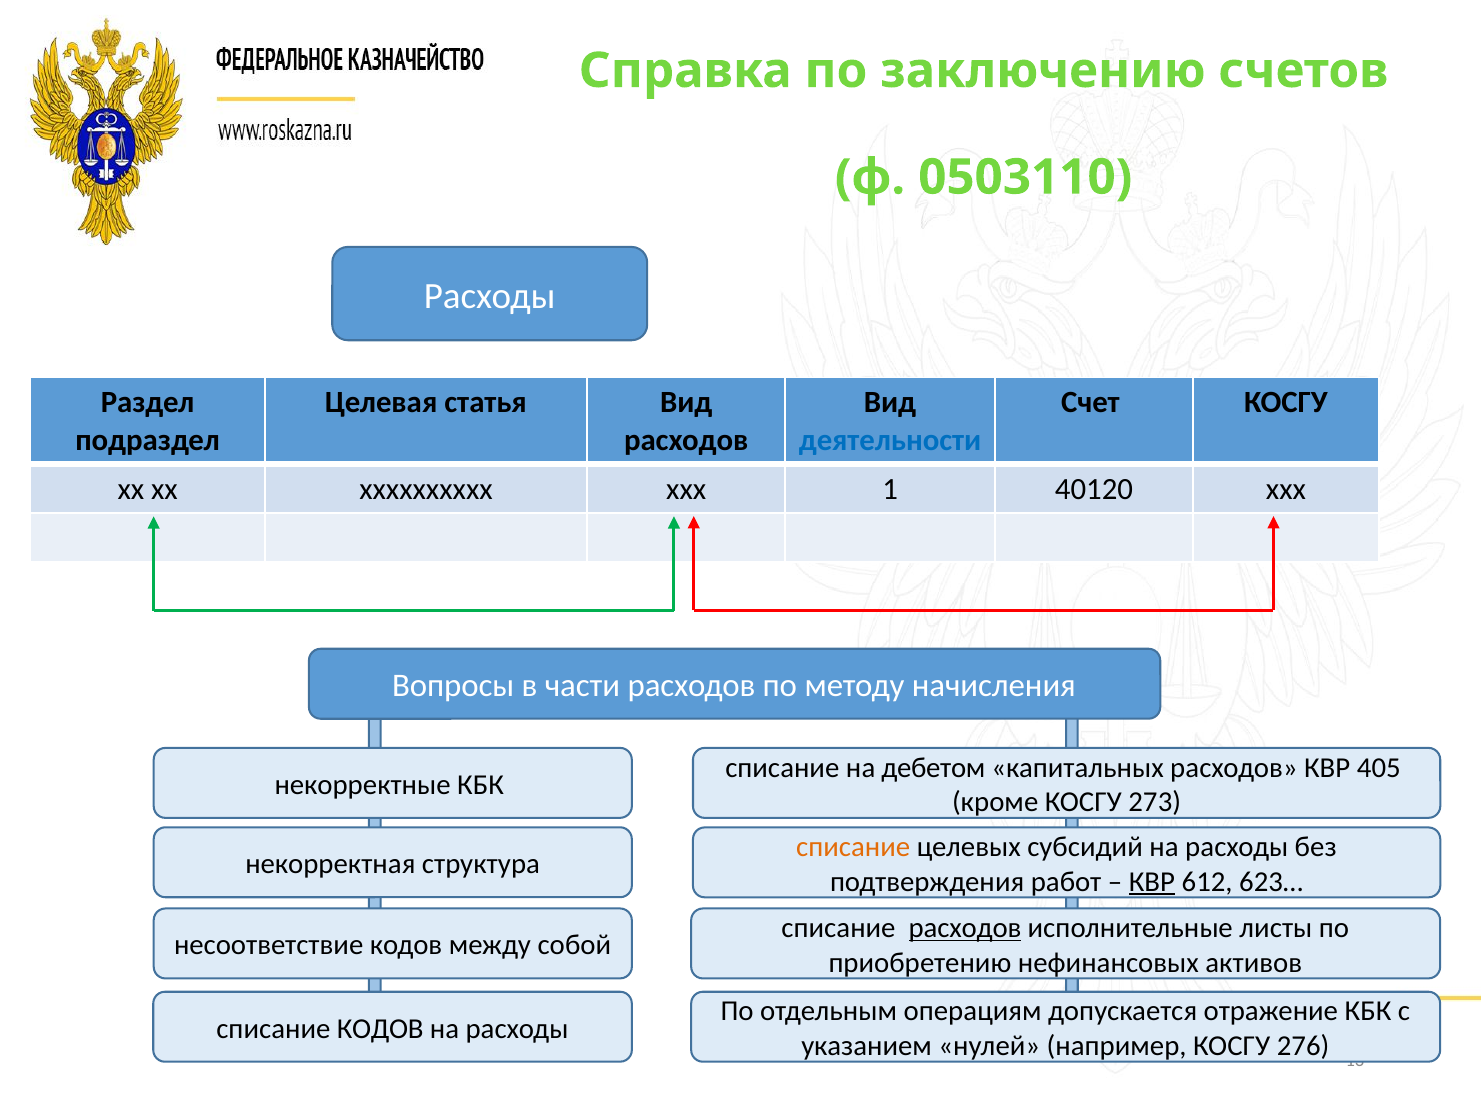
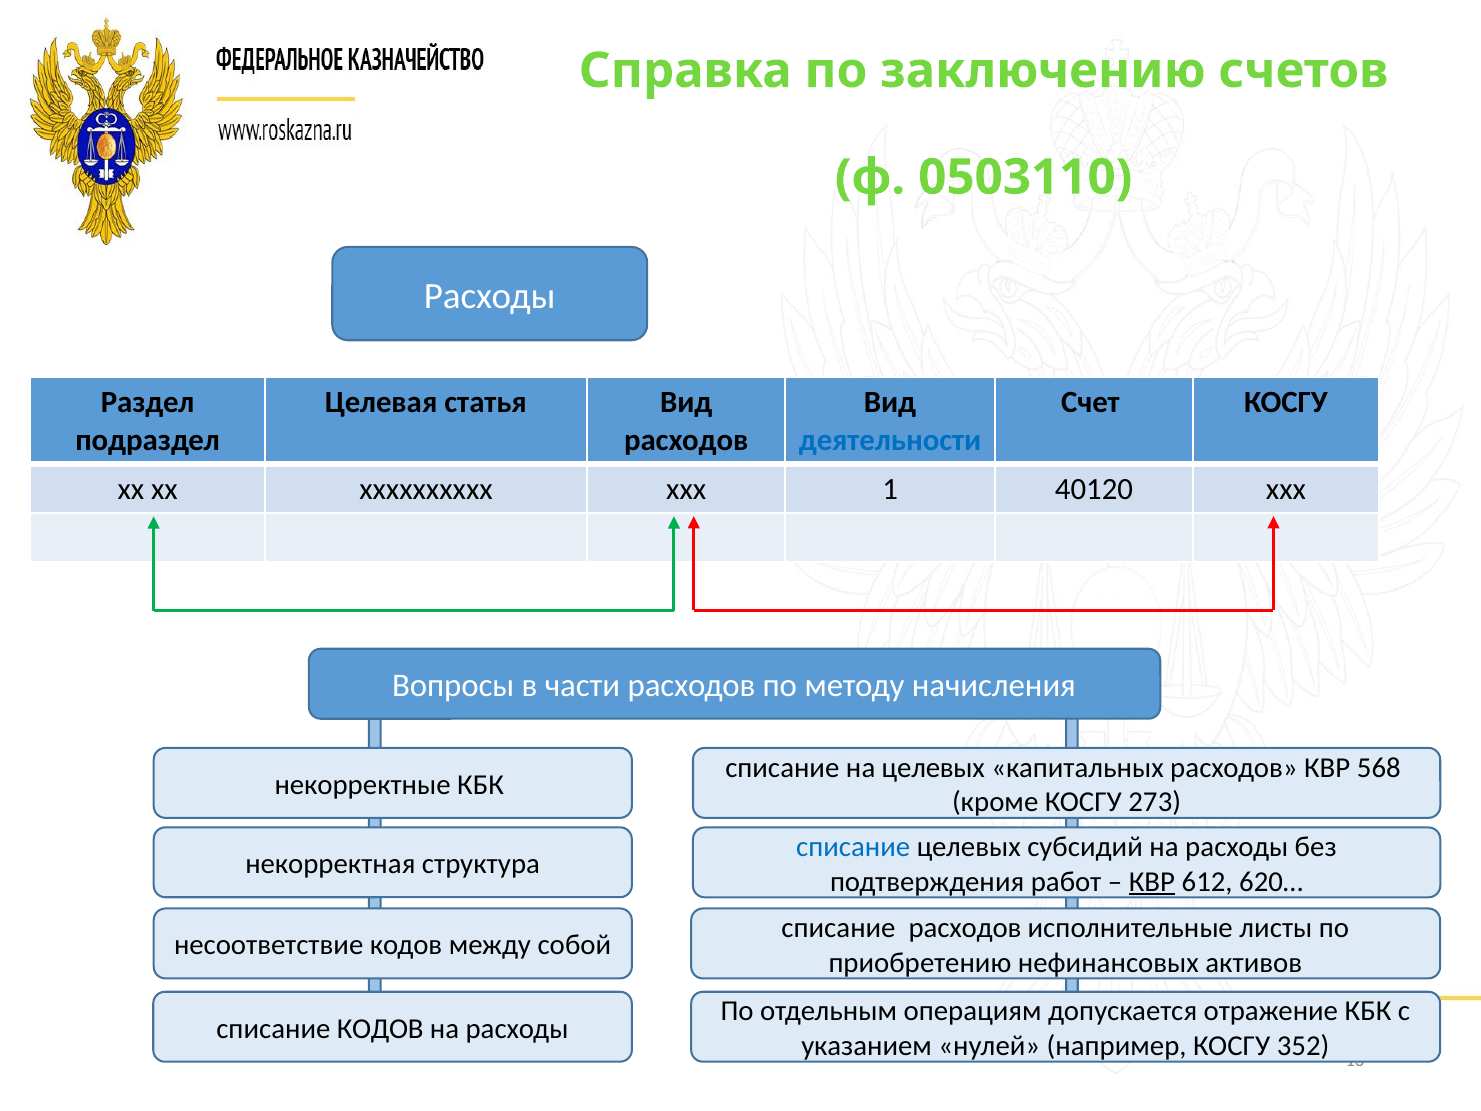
на дебетом: дебетом -> целевых (933, 767)
405: 405 -> 568 (1379, 767)
списание colour: orange -> blue (853, 847)
623…: 623… -> 620… (1271, 881)
расходов underline: present -> none (965, 928)
276: 276 -> 352 (1303, 1046)
